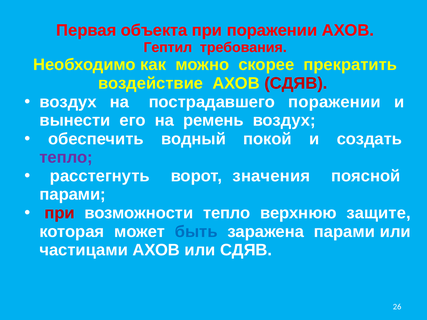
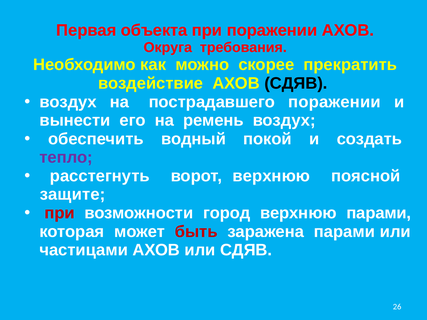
Гептил: Гептил -> Округа (168, 48)
СДЯВ colour: red -> black (296, 83)
ворот значения: значения -> верхнюю (271, 176)
парами: парами -> защите (73, 195)
возможности тепло: тепло -> город (227, 213)
верхнюю защите: защите -> парами (379, 213)
быть colour: blue -> red (196, 232)
